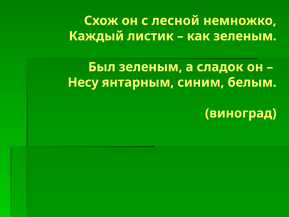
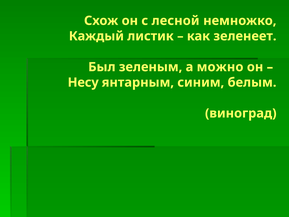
как зеленым: зеленым -> зеленеет (245, 36)
сладок: сладок -> можно (220, 67)
